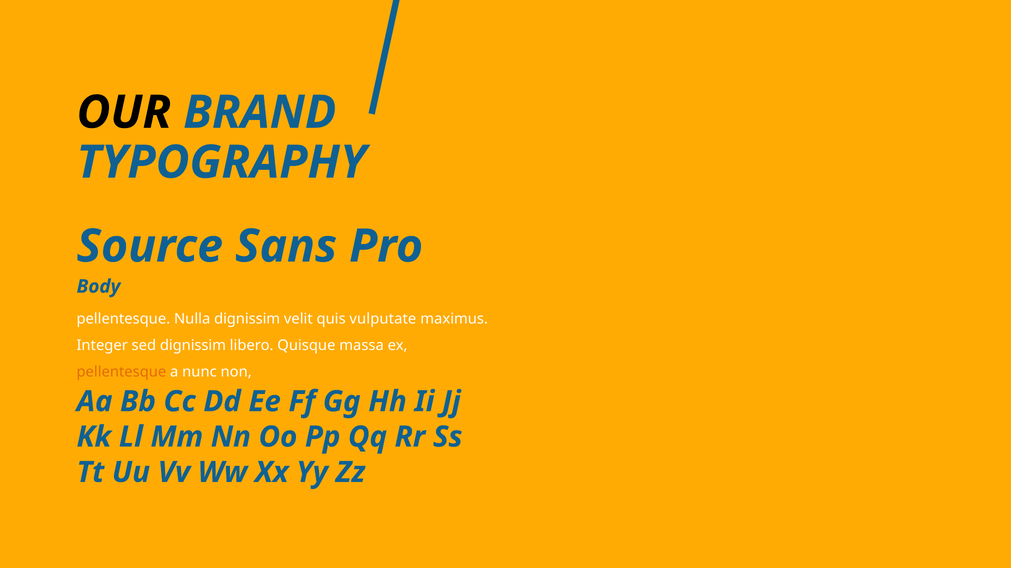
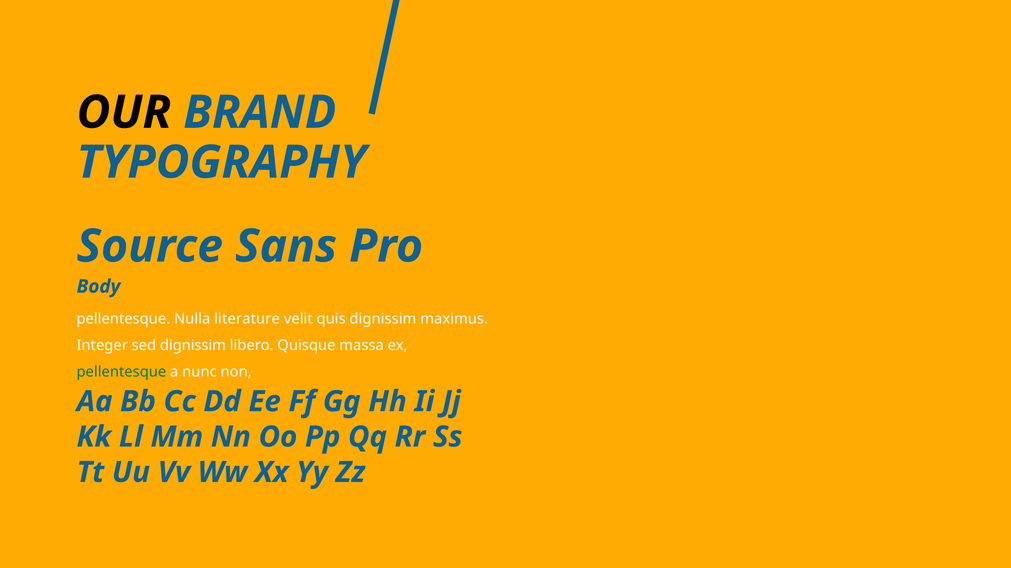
Nulla dignissim: dignissim -> literature (247, 319)
quis vulputate: vulputate -> dignissim (383, 319)
pellentesque colour: orange -> green (121, 372)
